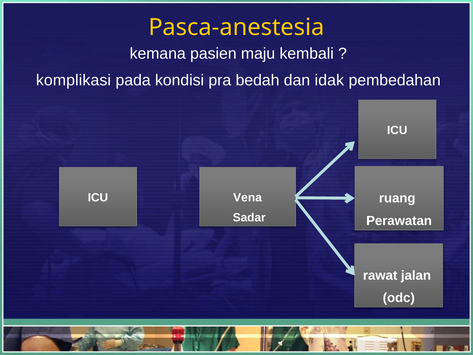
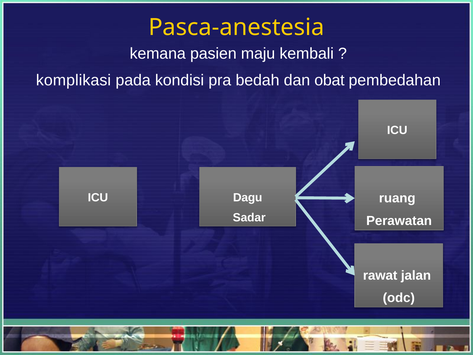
idak: idak -> obat (329, 80)
Vena: Vena -> Dagu (248, 197)
